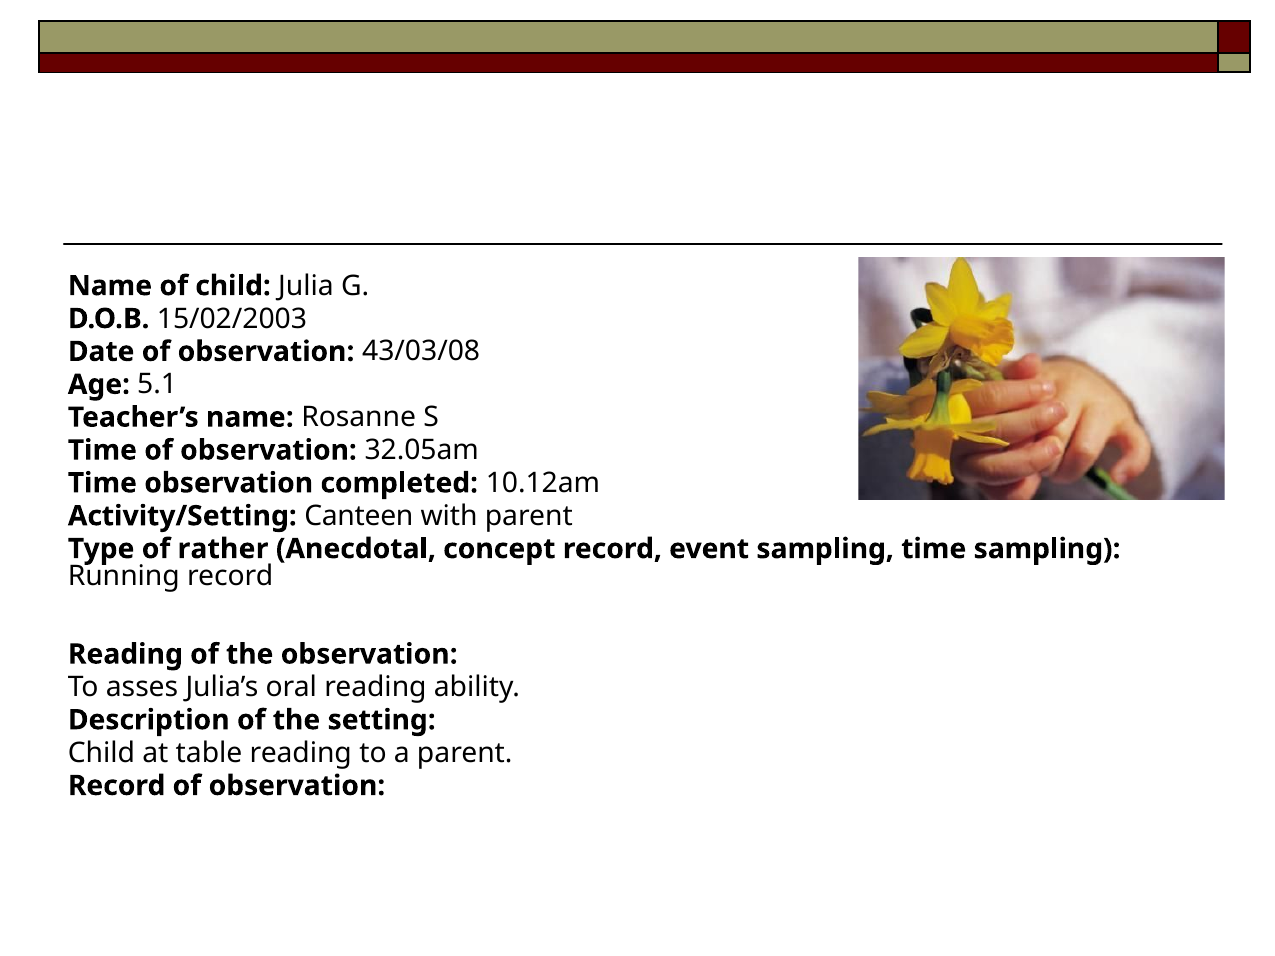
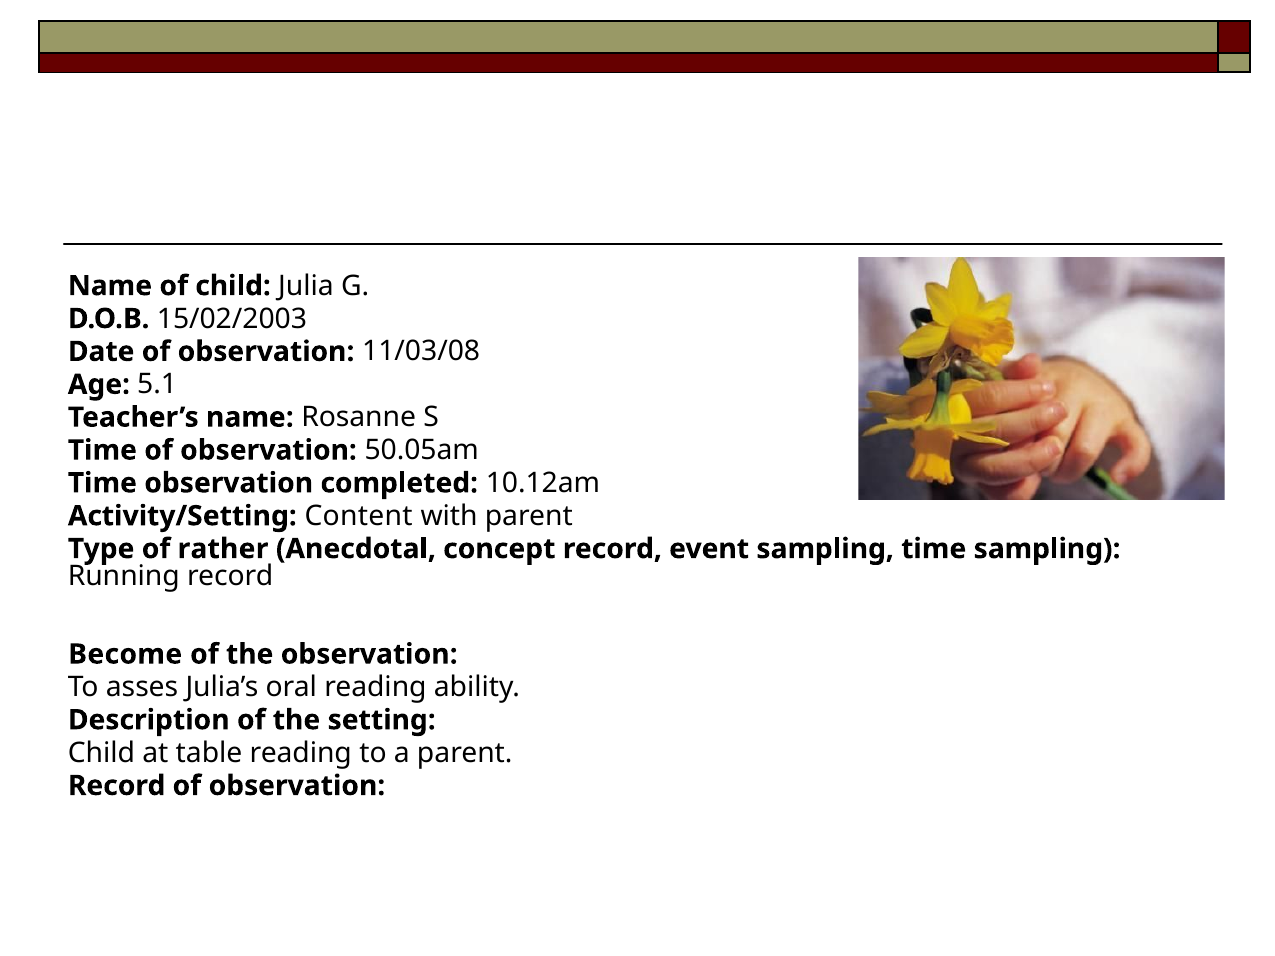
43/03/08: 43/03/08 -> 11/03/08 (421, 352)
32.05am: 32.05am -> 50.05am (422, 450)
Canteen: Canteen -> Content (359, 516)
Reading: Reading -> Become (125, 654)
